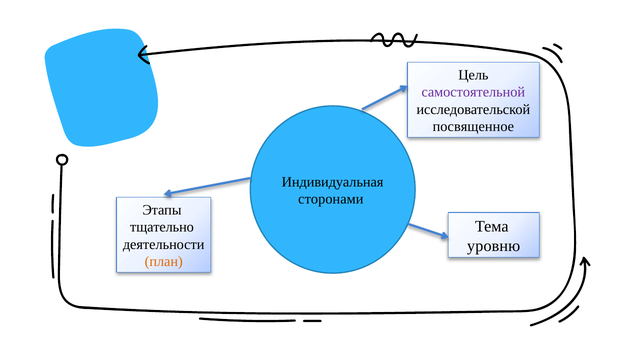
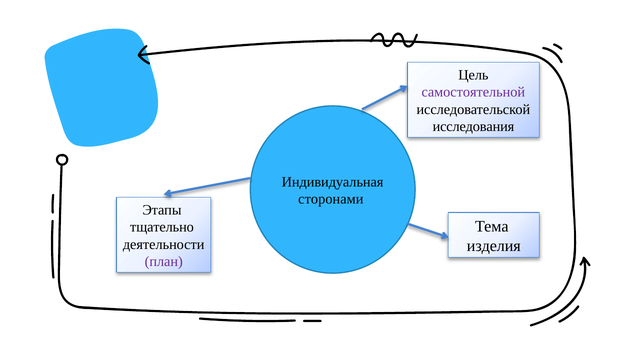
посвященное: посвященное -> исследования (473, 126)
уровню: уровню -> изделия (494, 246)
план colour: orange -> purple (164, 261)
